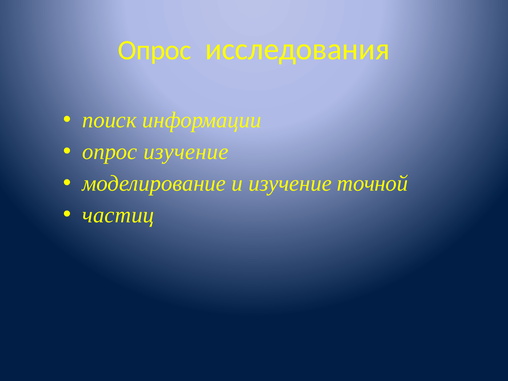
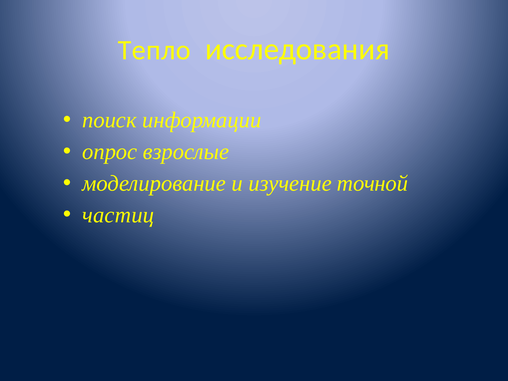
Опрос: Опрос -> Тепло (154, 50)
опрос изучение: изучение -> взрослые (186, 152)
